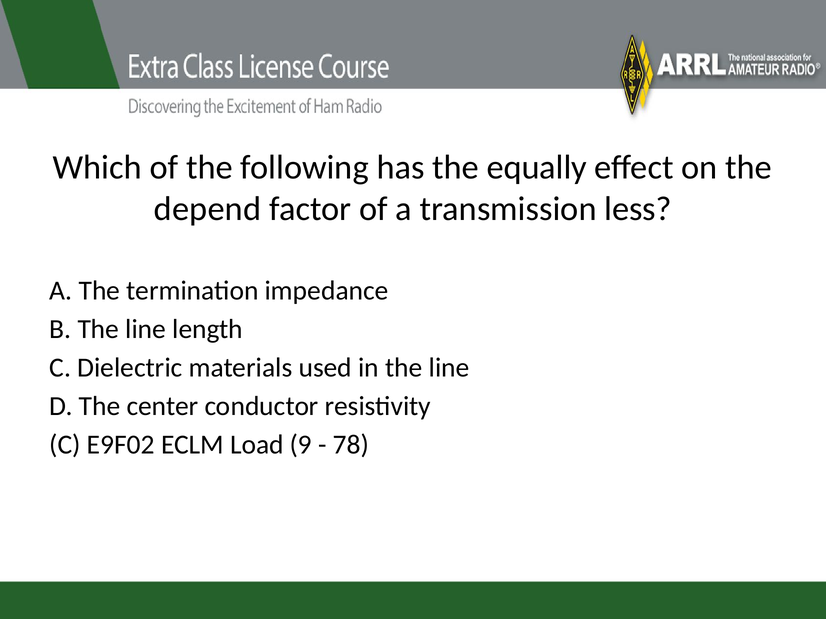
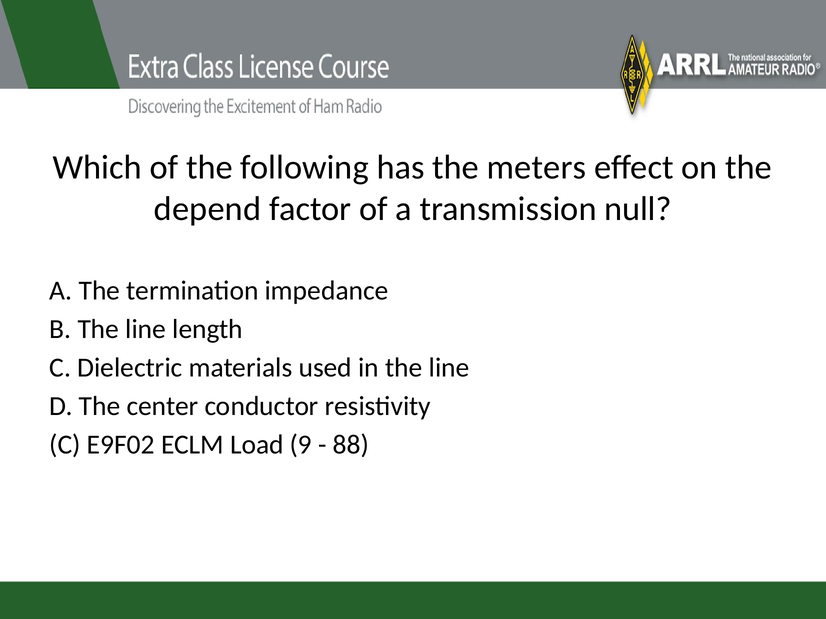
equally: equally -> meters (537, 168)
less: less -> null (638, 209)
78: 78 -> 88 (351, 445)
